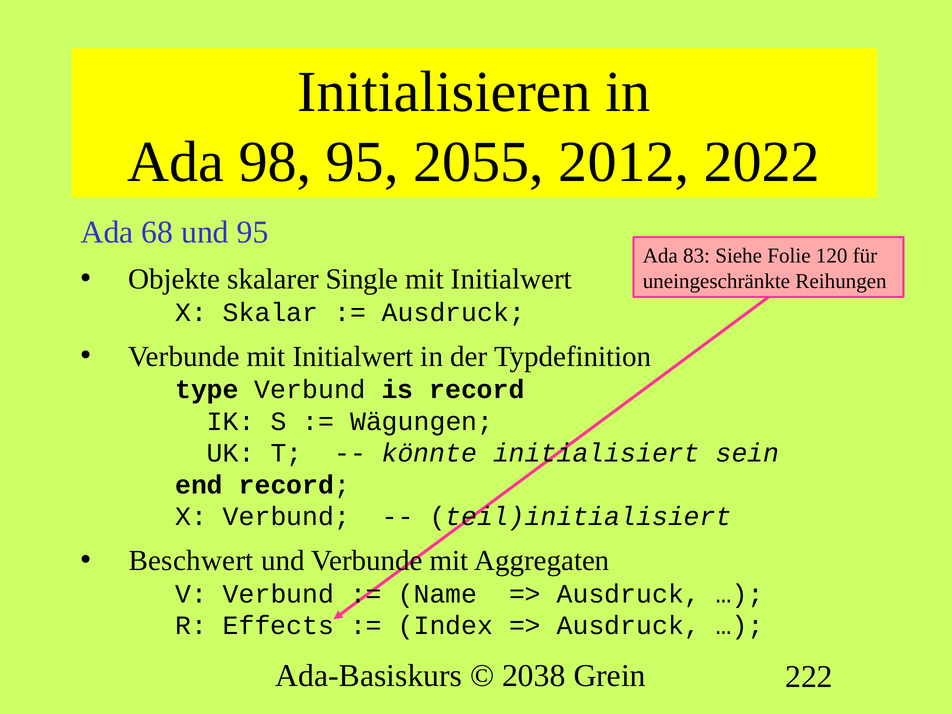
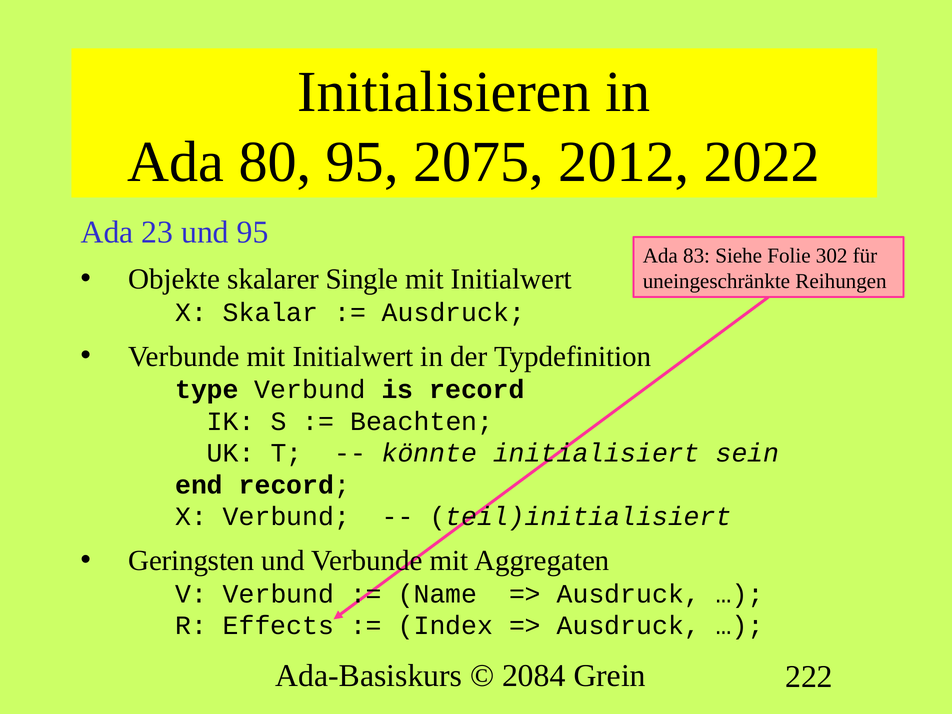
98: 98 -> 80 (275, 162)
2055: 2055 -> 2075 (479, 162)
68: 68 -> 23 (157, 232)
120: 120 -> 302 (832, 256)
Wägungen: Wägungen -> Beachten (422, 421)
Beschwert: Beschwert -> Geringsten (191, 561)
2038: 2038 -> 2084 (534, 676)
